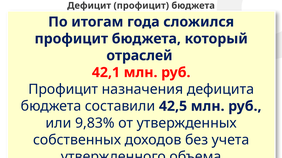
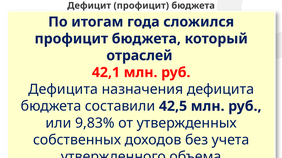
Профицит: Профицит -> Дефицита (63, 90)
